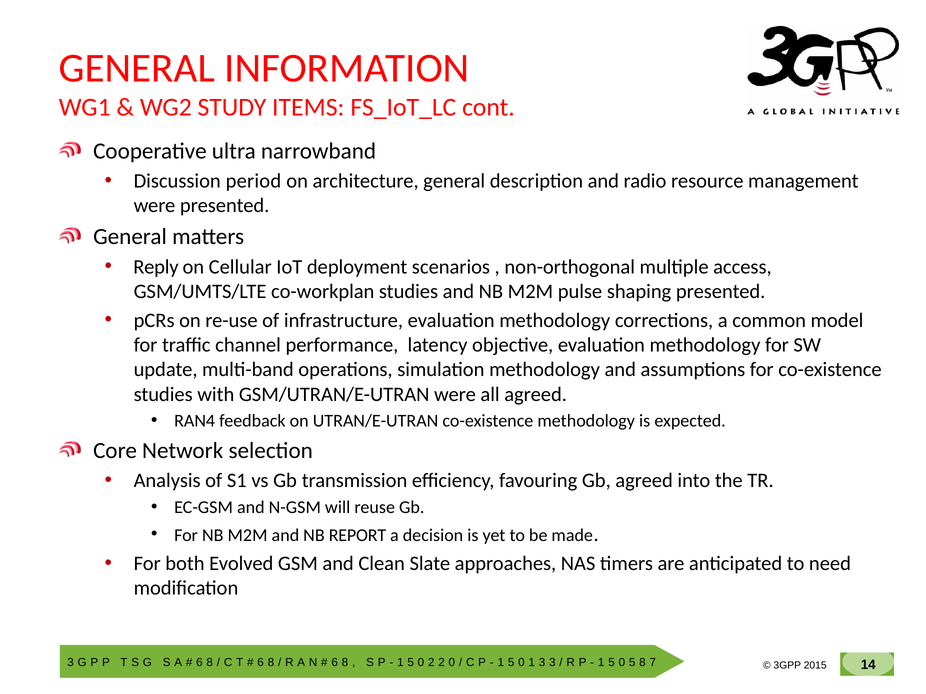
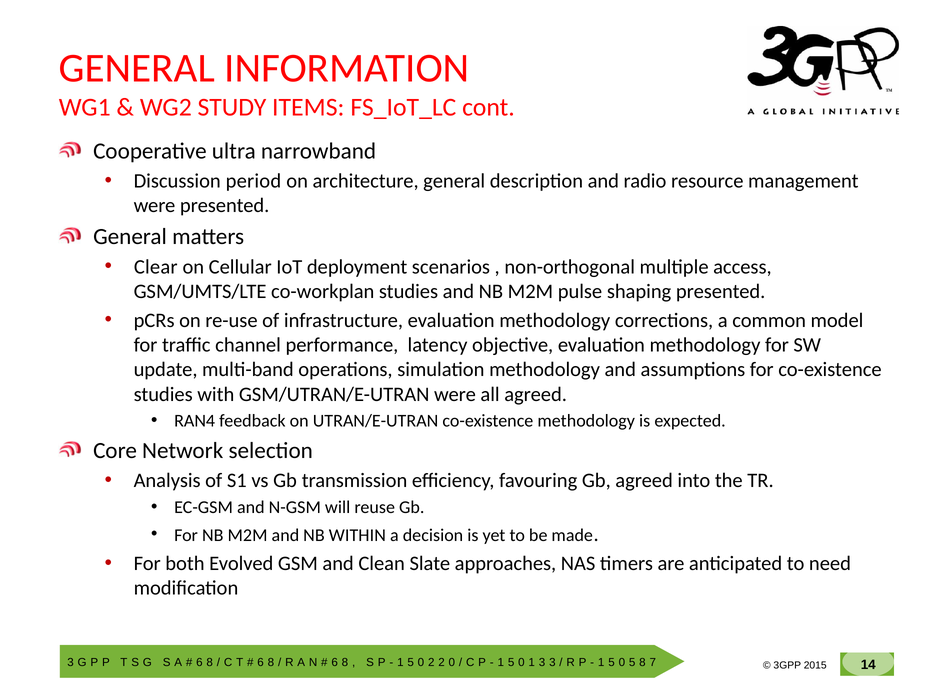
Reply: Reply -> Clear (156, 267)
REPORT: REPORT -> WITHIN (357, 536)
